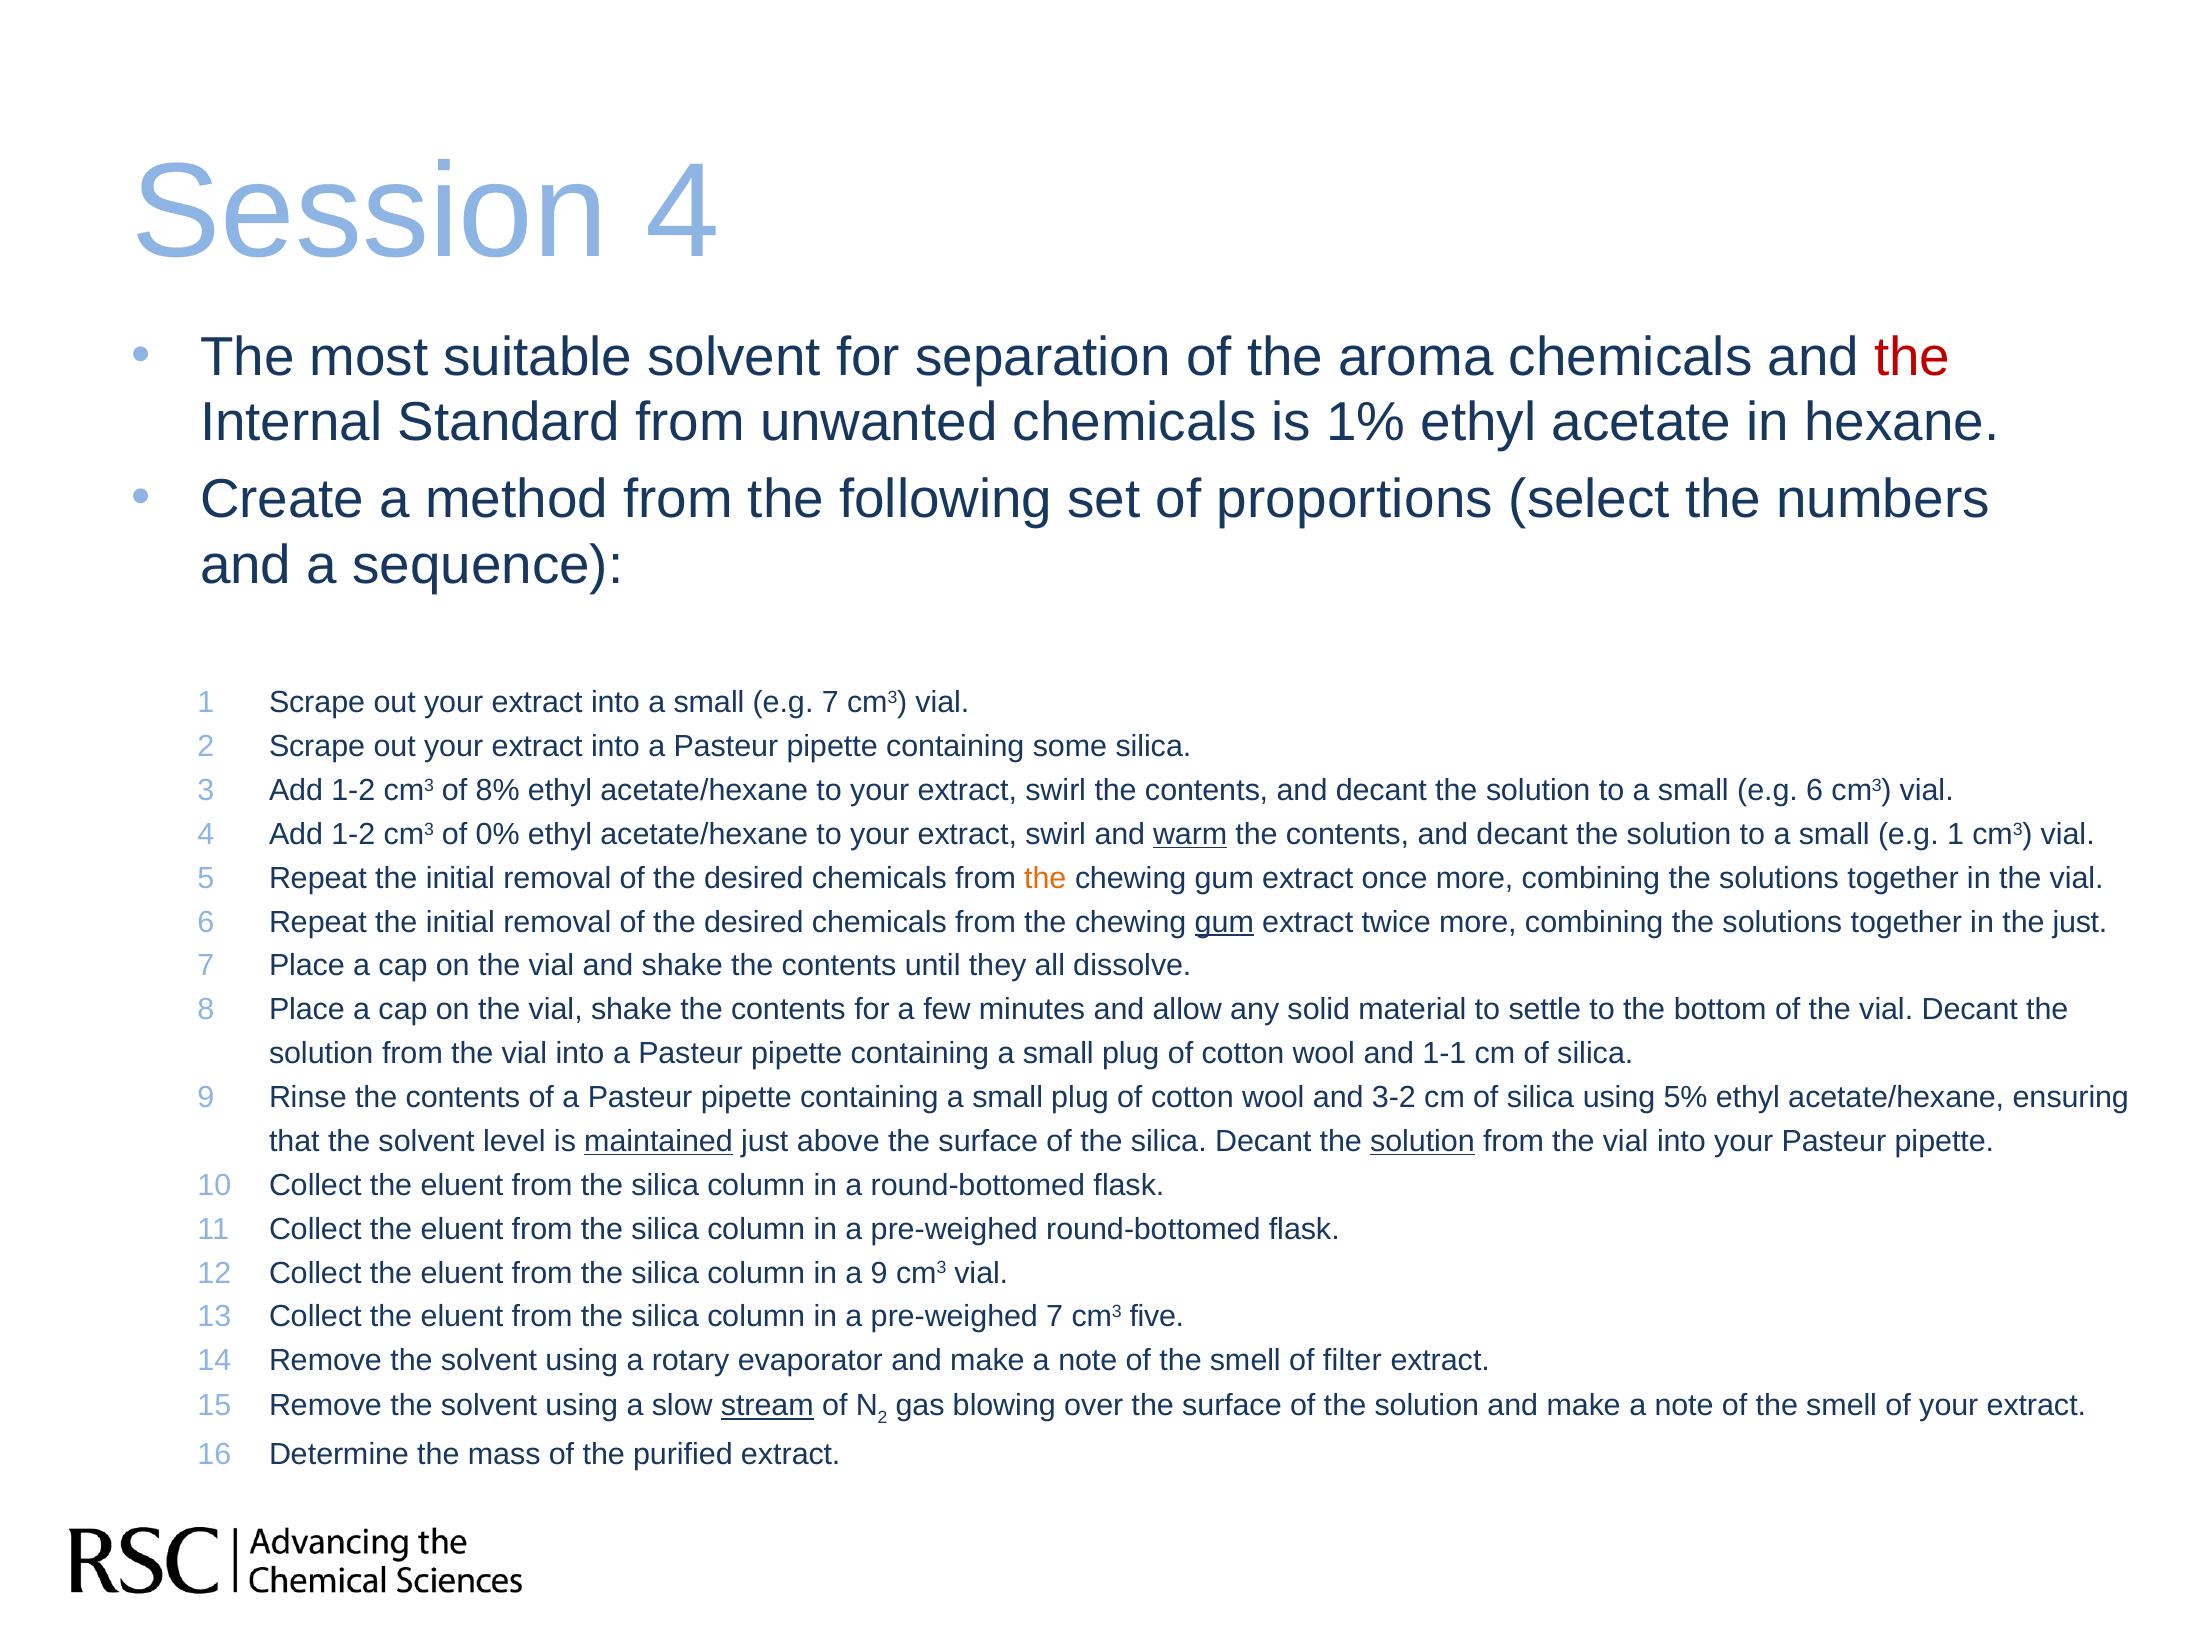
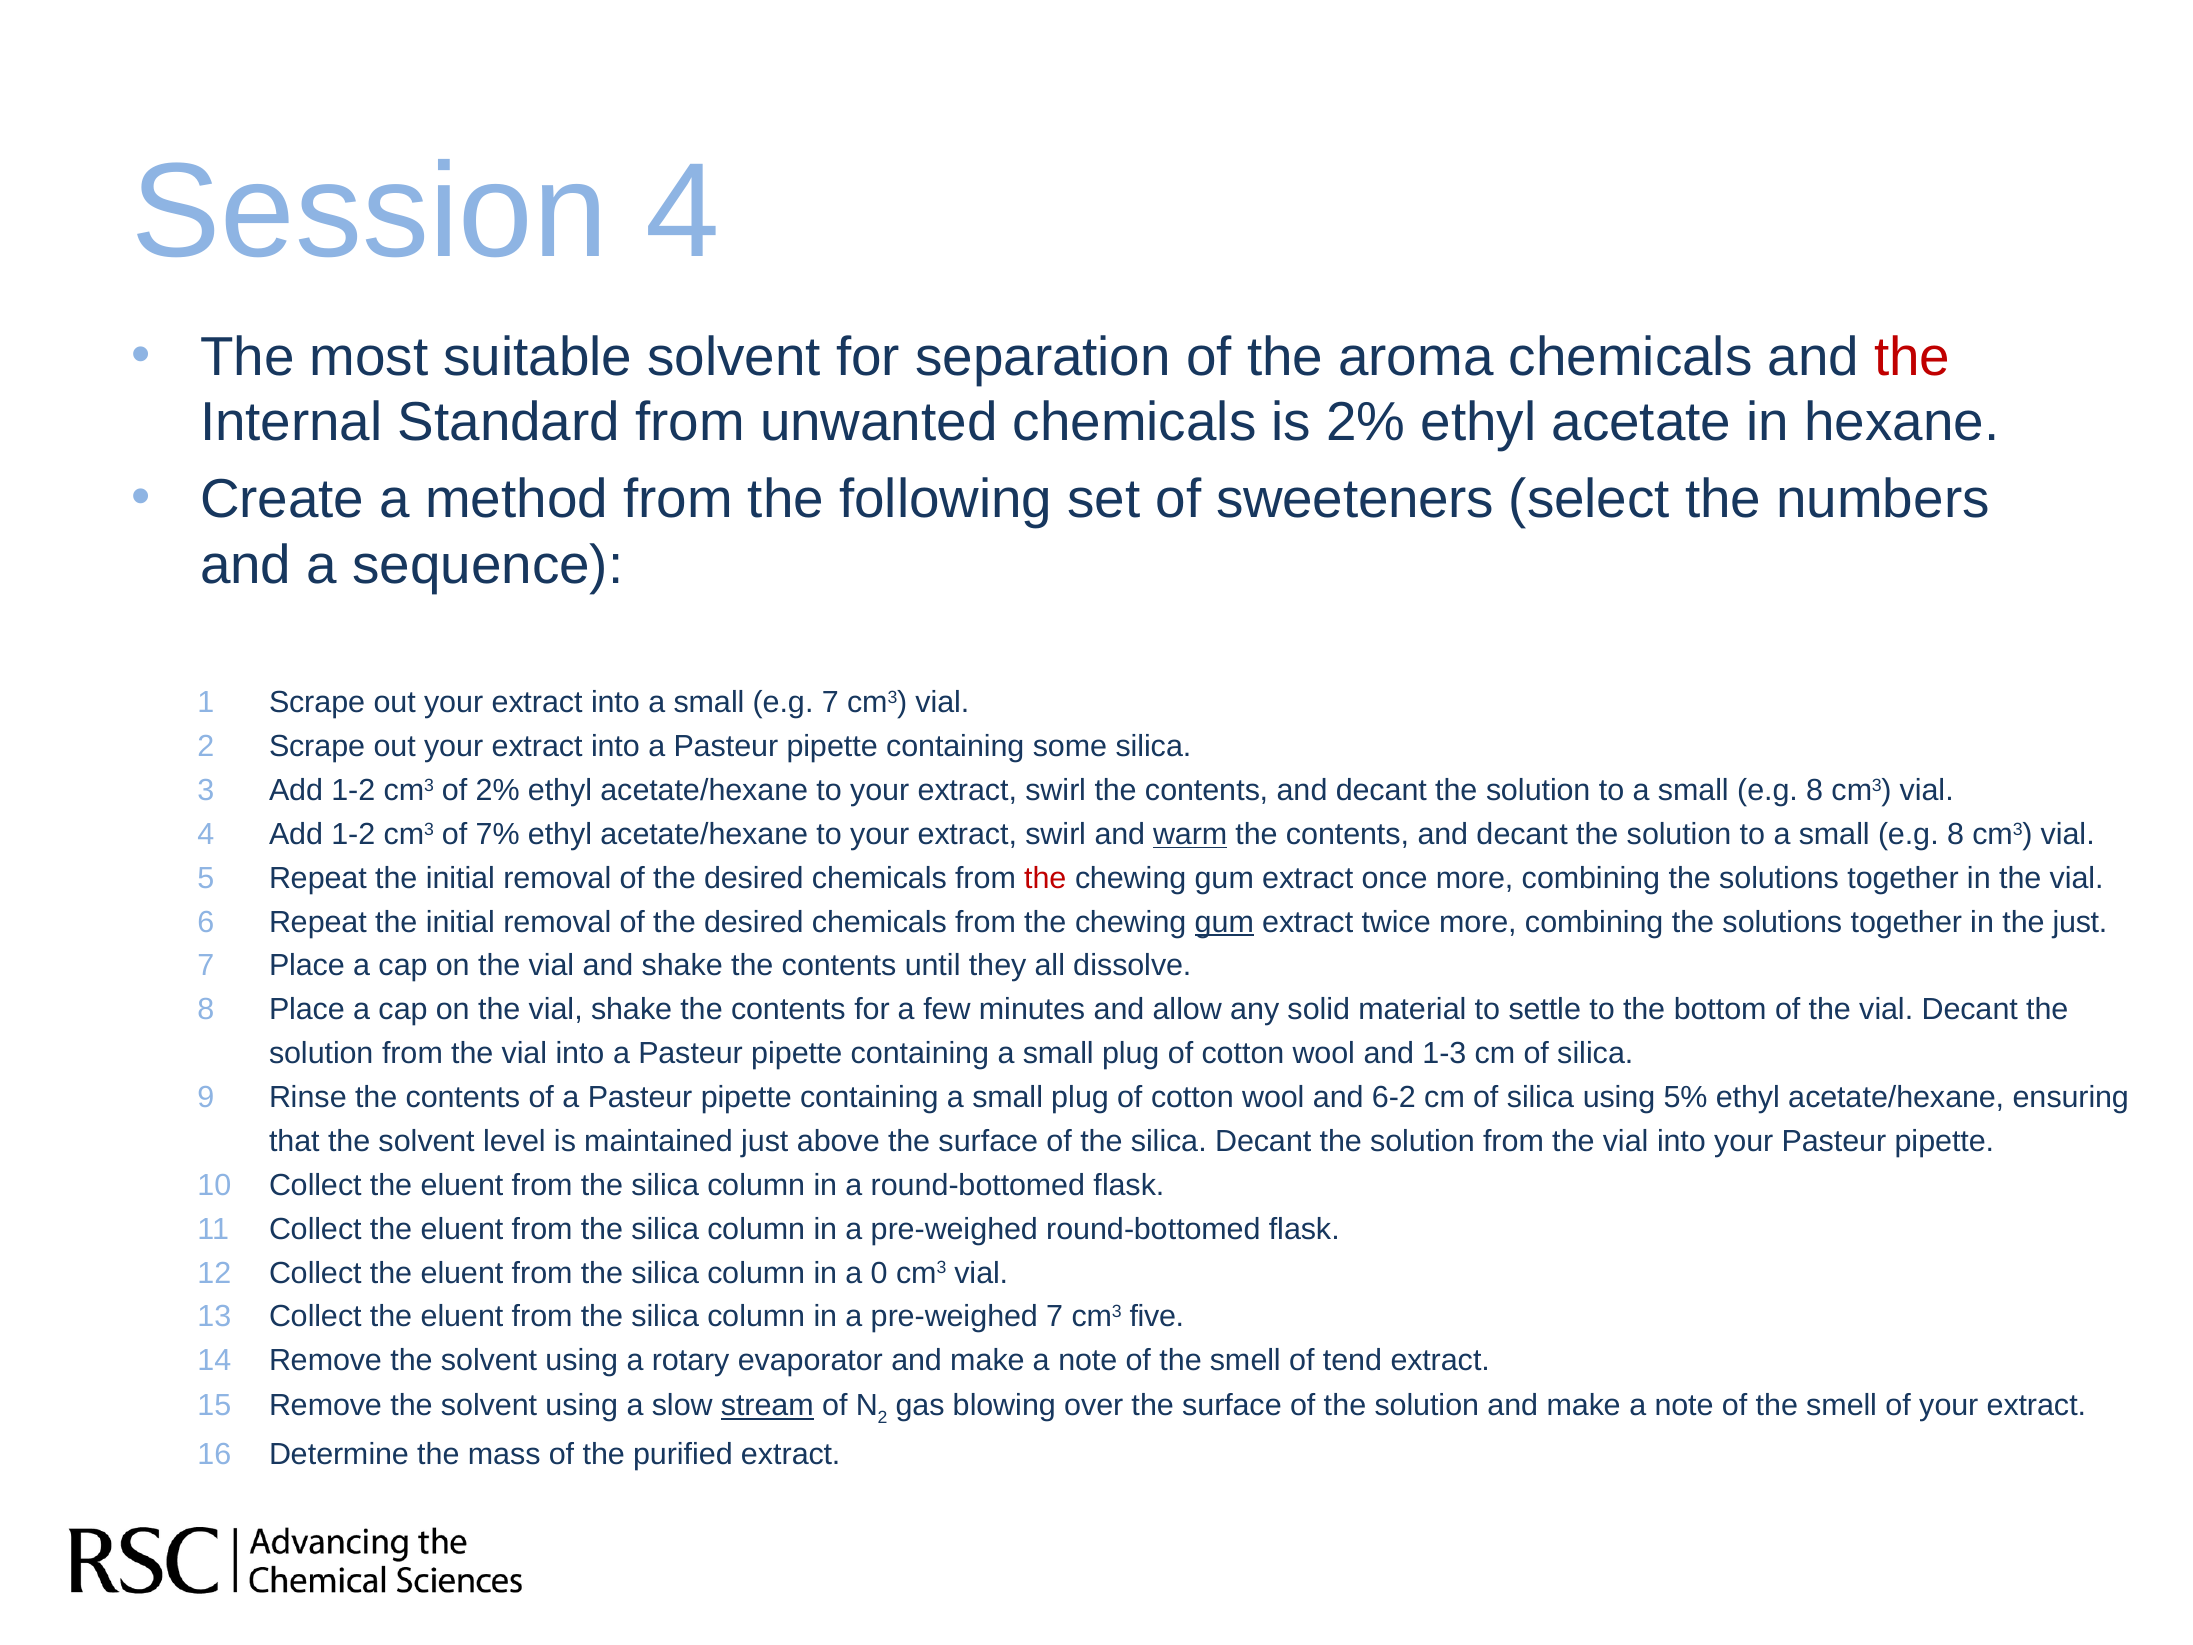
is 1%: 1% -> 2% (1366, 423)
proportions: proportions -> sweeteners (1355, 499)
of 8%: 8% -> 2% (498, 790)
6: 6 -> 8 (1815, 790)
0%: 0% -> 7% (498, 834)
1: 1 -> 8 (1956, 834)
the colour: orange -> red (1045, 878)
1-1: 1-1 -> 1-3 (1444, 1053)
3-2: 3-2 -> 6-2 (1394, 1097)
maintained underline: present -> none (658, 1141)
solution underline: present -> none (1422, 1141)
a 9: 9 -> 0 (879, 1273)
filter: filter -> tend (1352, 1360)
